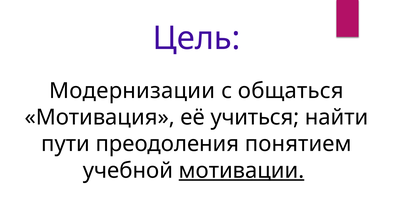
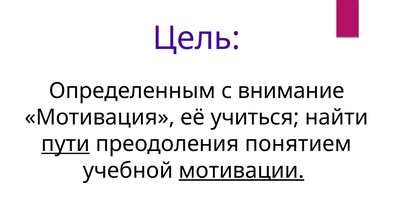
Модернизации: Модернизации -> Определенным (132, 91)
общаться: общаться -> внимание (291, 91)
пути underline: none -> present (66, 144)
